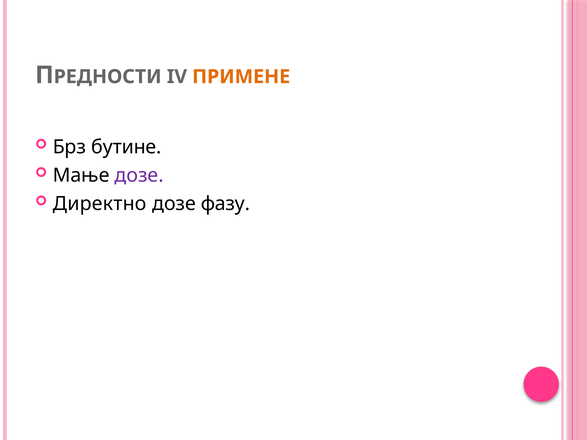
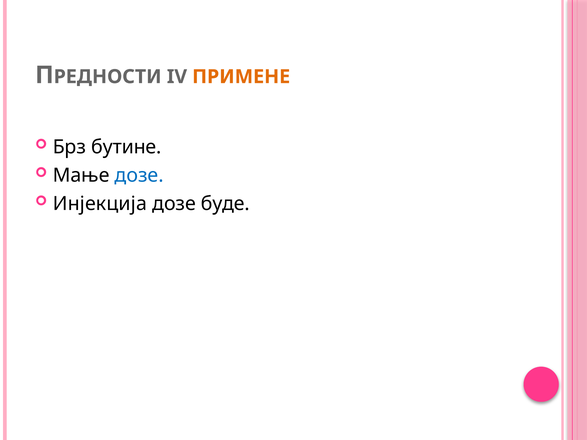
дозе colour: purple -> blue (139, 175)
Директно: Директно -> Инјекција (100, 204)
фазу: фазу -> буде (225, 204)
